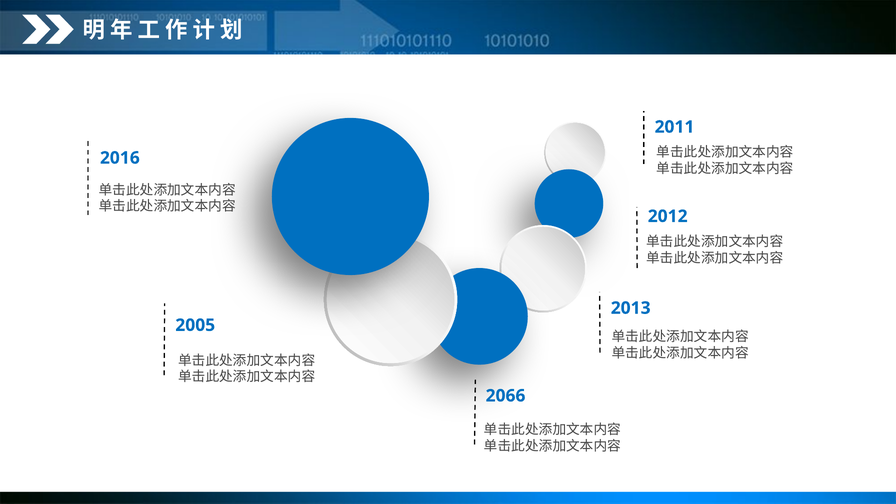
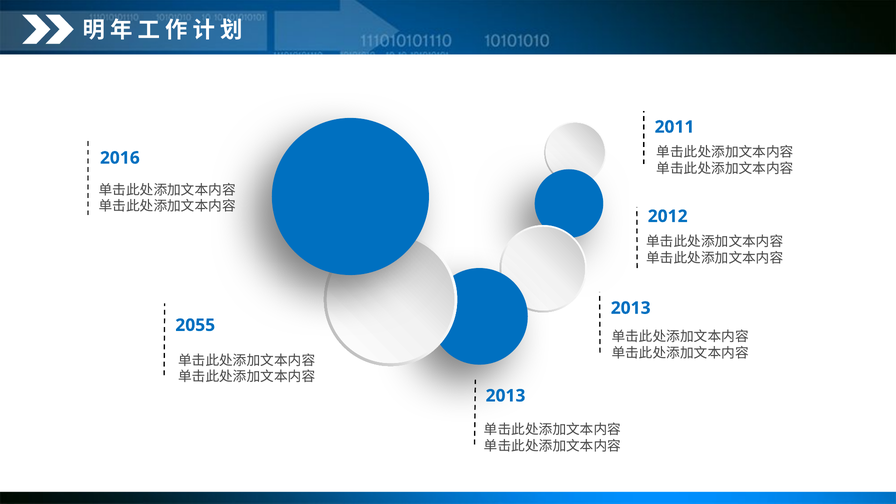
2005: 2005 -> 2055 (195, 325)
2066: 2066 -> 2013 (506, 396)
